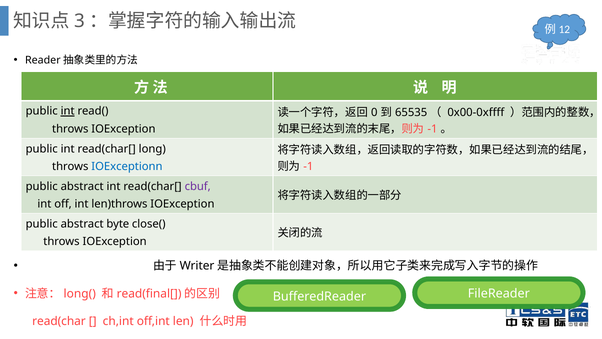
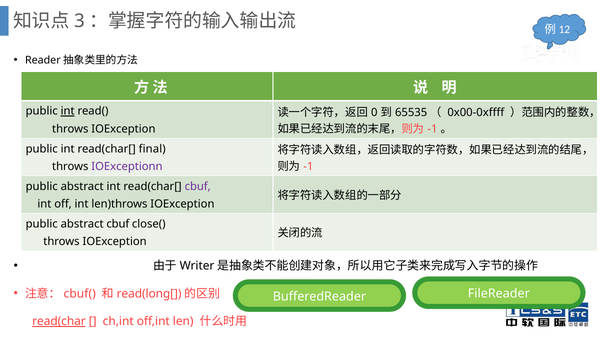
long: long -> final (152, 149)
IOExceptionn colour: blue -> purple (127, 166)
abstract byte: byte -> cbuf (118, 224)
long(: long( -> cbuf( (80, 293)
read(final[: read(final[ -> read(long[ (149, 293)
read(char underline: none -> present (59, 321)
